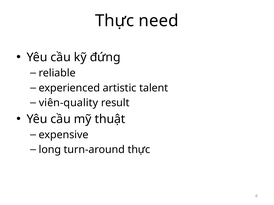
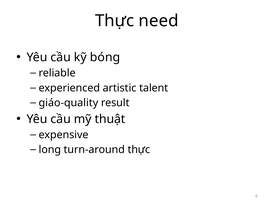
đứng: đứng -> bóng (105, 57)
viên-quality: viên-quality -> giáo-quality (69, 103)
